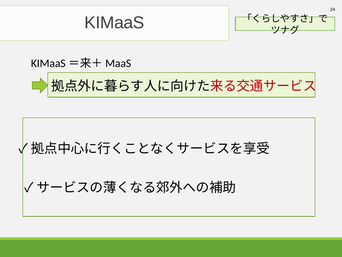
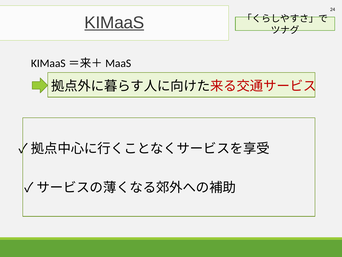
KIMaaS underline: none -> present (114, 23)
